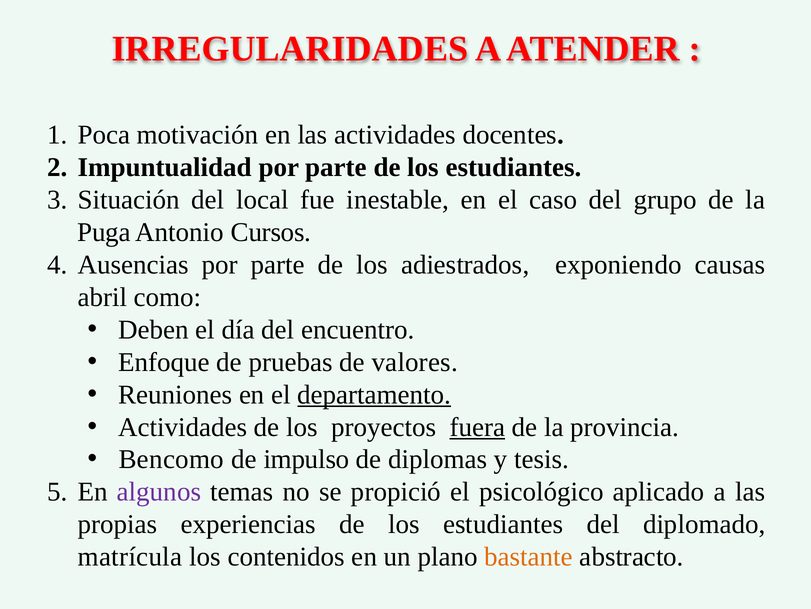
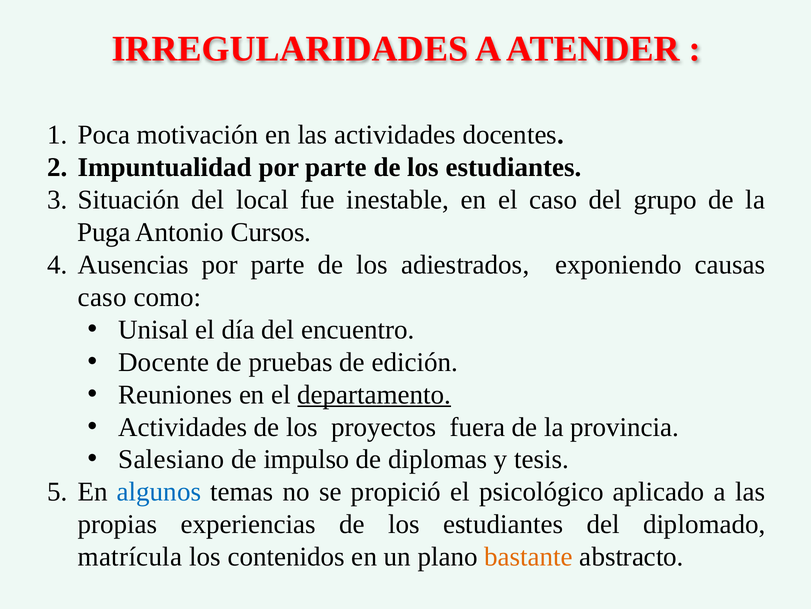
abril: abril -> caso (102, 297)
Deben: Deben -> Unisal (153, 329)
Enfoque: Enfoque -> Docente (164, 362)
valores: valores -> edición (415, 362)
fuera underline: present -> none (477, 427)
Bencomo: Bencomo -> Salesiano (171, 459)
algunos colour: purple -> blue (159, 491)
